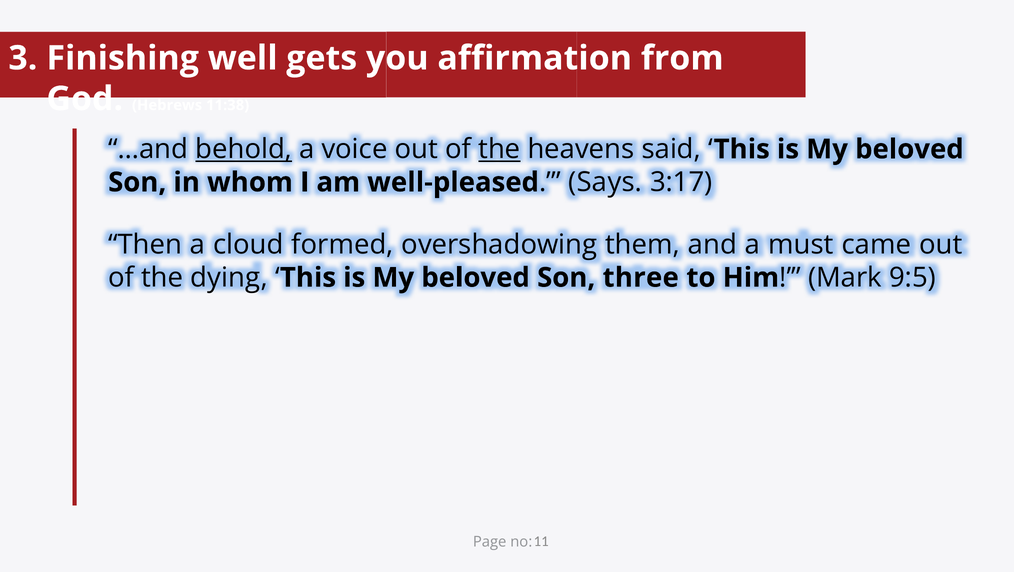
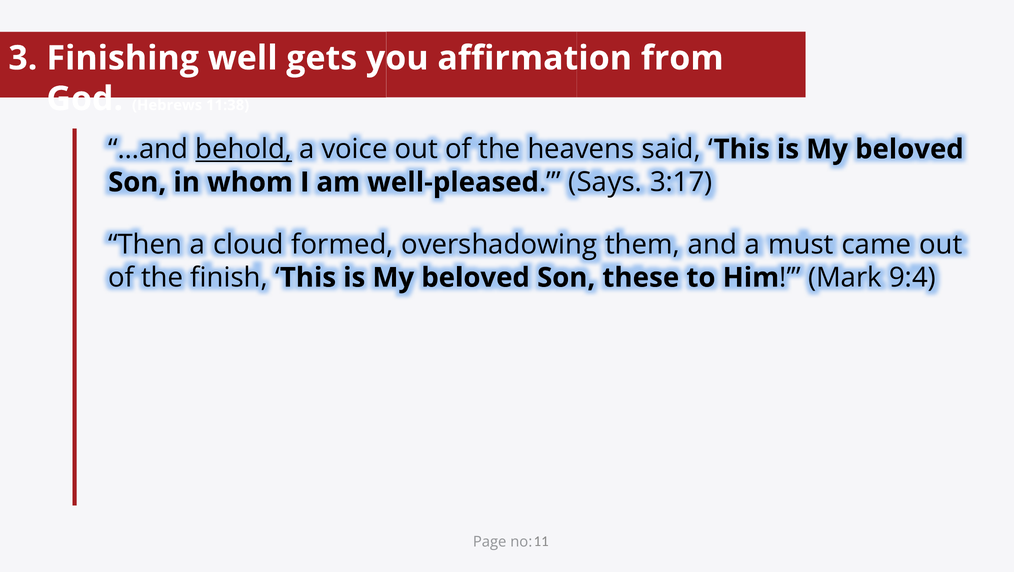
the underline: present -> none (499, 149)
dying: dying -> finish (229, 278)
three: three -> these (641, 278)
9:5: 9:5 -> 9:4 (912, 278)
